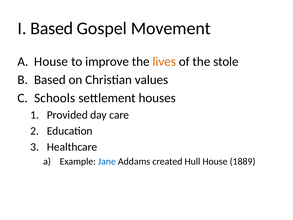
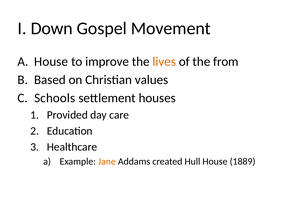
I Based: Based -> Down (52, 28)
stole: stole -> from (226, 61)
Jane colour: blue -> orange (107, 161)
